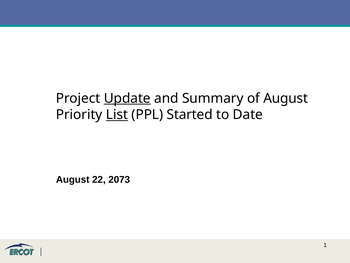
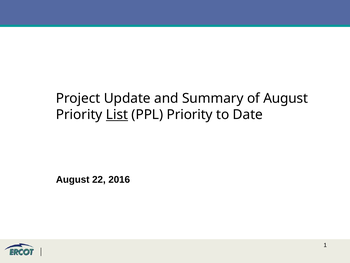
Update underline: present -> none (127, 98)
PPL Started: Started -> Priority (190, 114)
2073: 2073 -> 2016 (119, 179)
